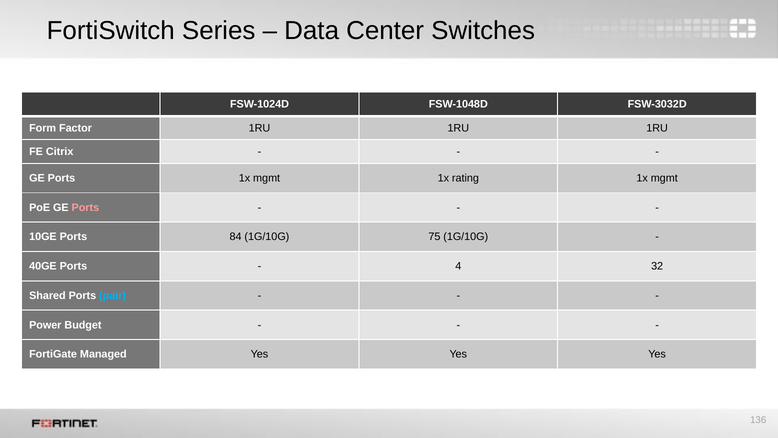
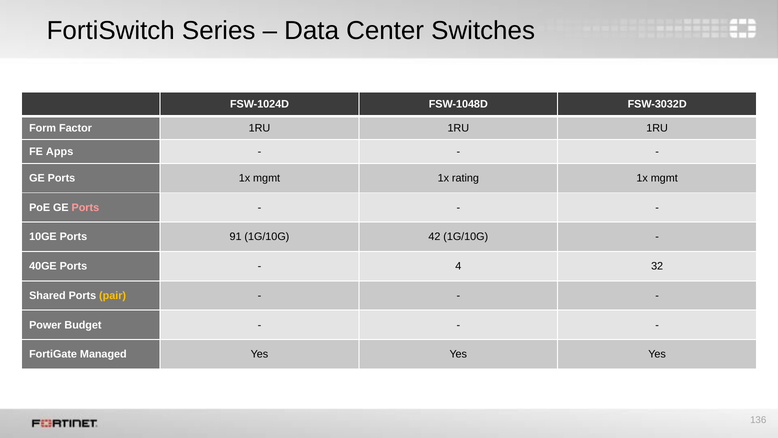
Citrix: Citrix -> Apps (60, 151)
84: 84 -> 91 (236, 237)
75: 75 -> 42 (434, 237)
pair colour: light blue -> yellow (113, 295)
